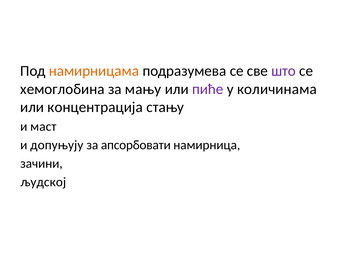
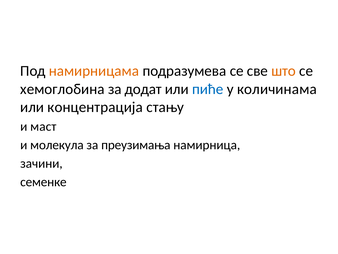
што colour: purple -> orange (284, 71)
мању: мању -> додат (143, 89)
пиће colour: purple -> blue (208, 89)
допуњују: допуњују -> молекула (57, 145)
апсорбовати: апсорбовати -> преузимања (136, 145)
људској: људској -> семенке (43, 182)
